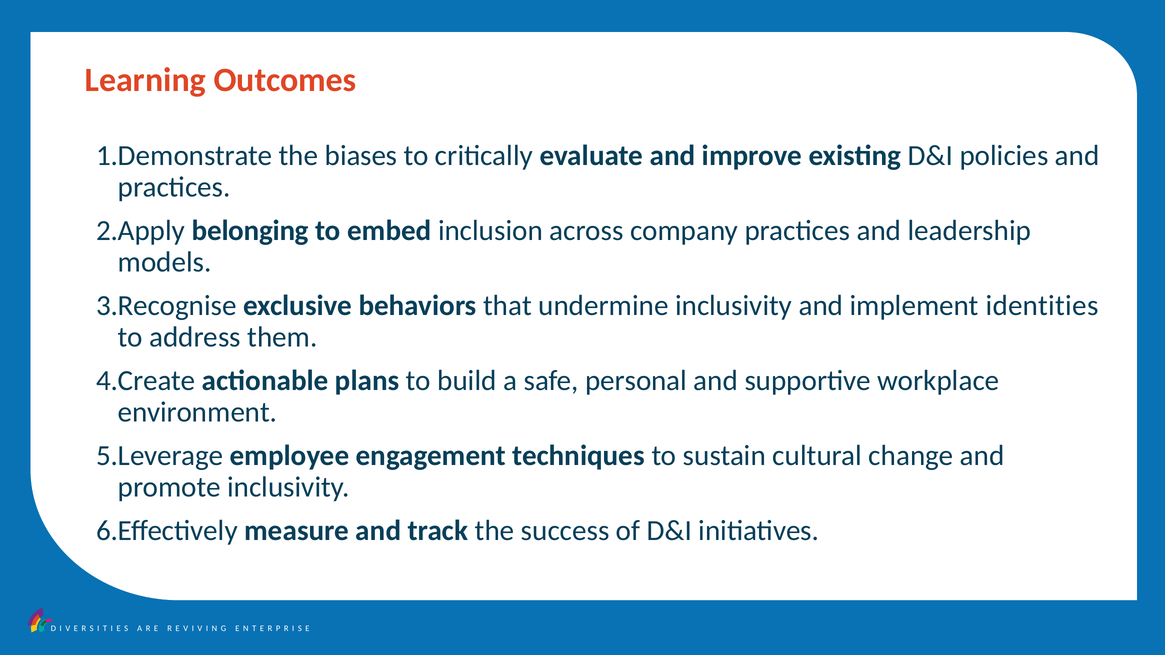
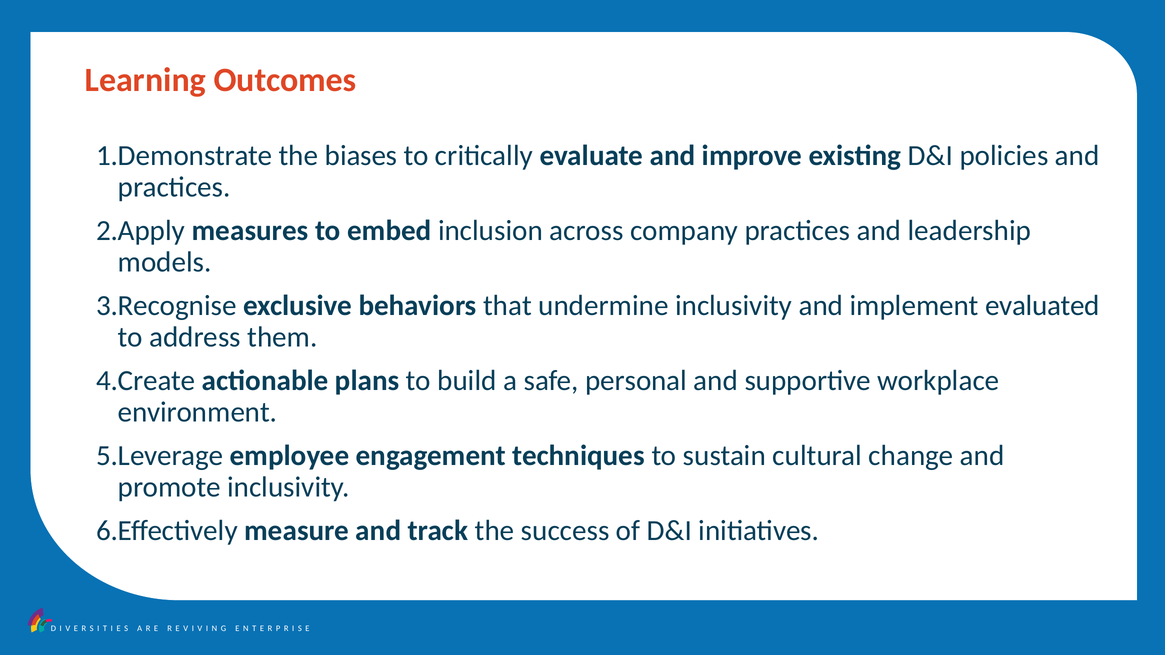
belonging: belonging -> measures (250, 231)
identities: identities -> evaluated (1042, 306)
